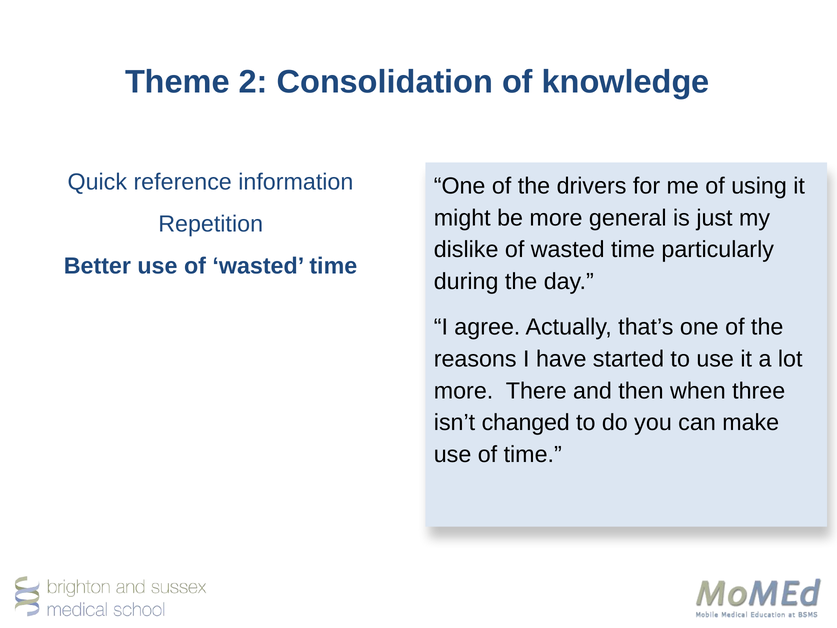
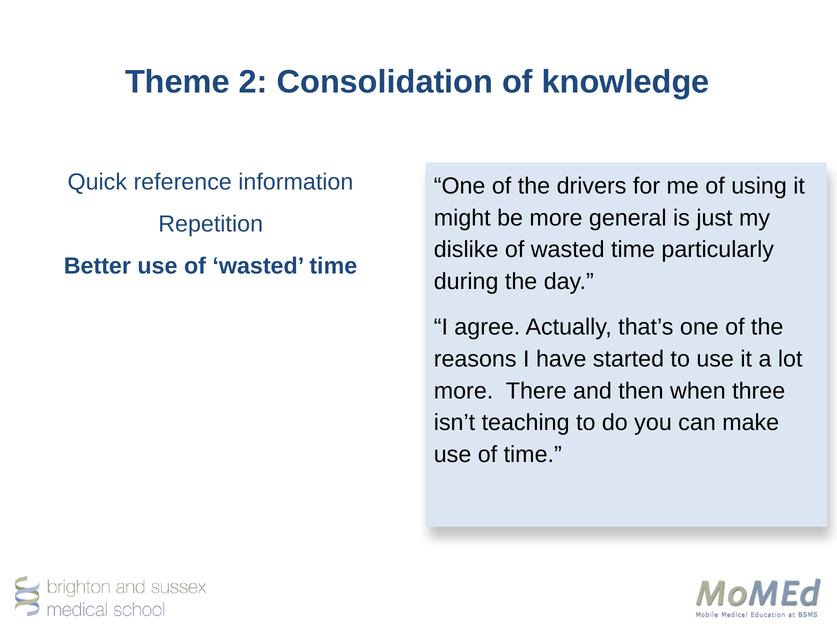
changed: changed -> teaching (526, 423)
